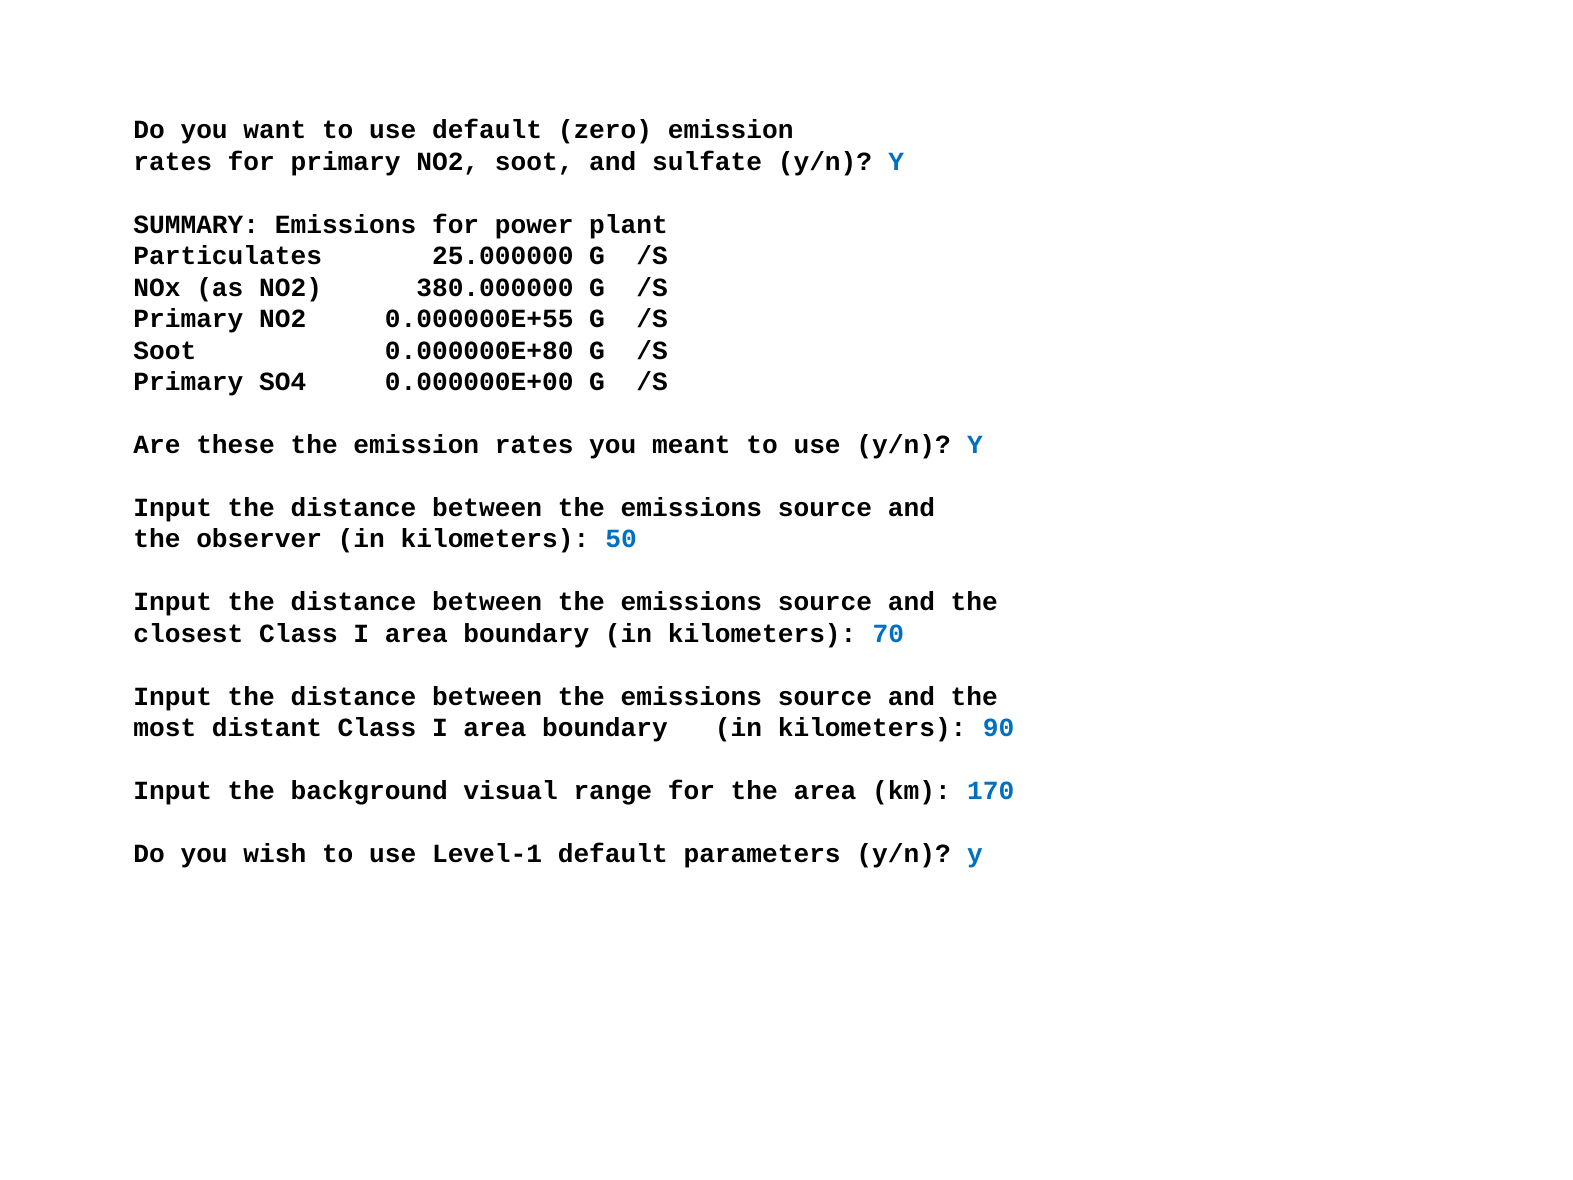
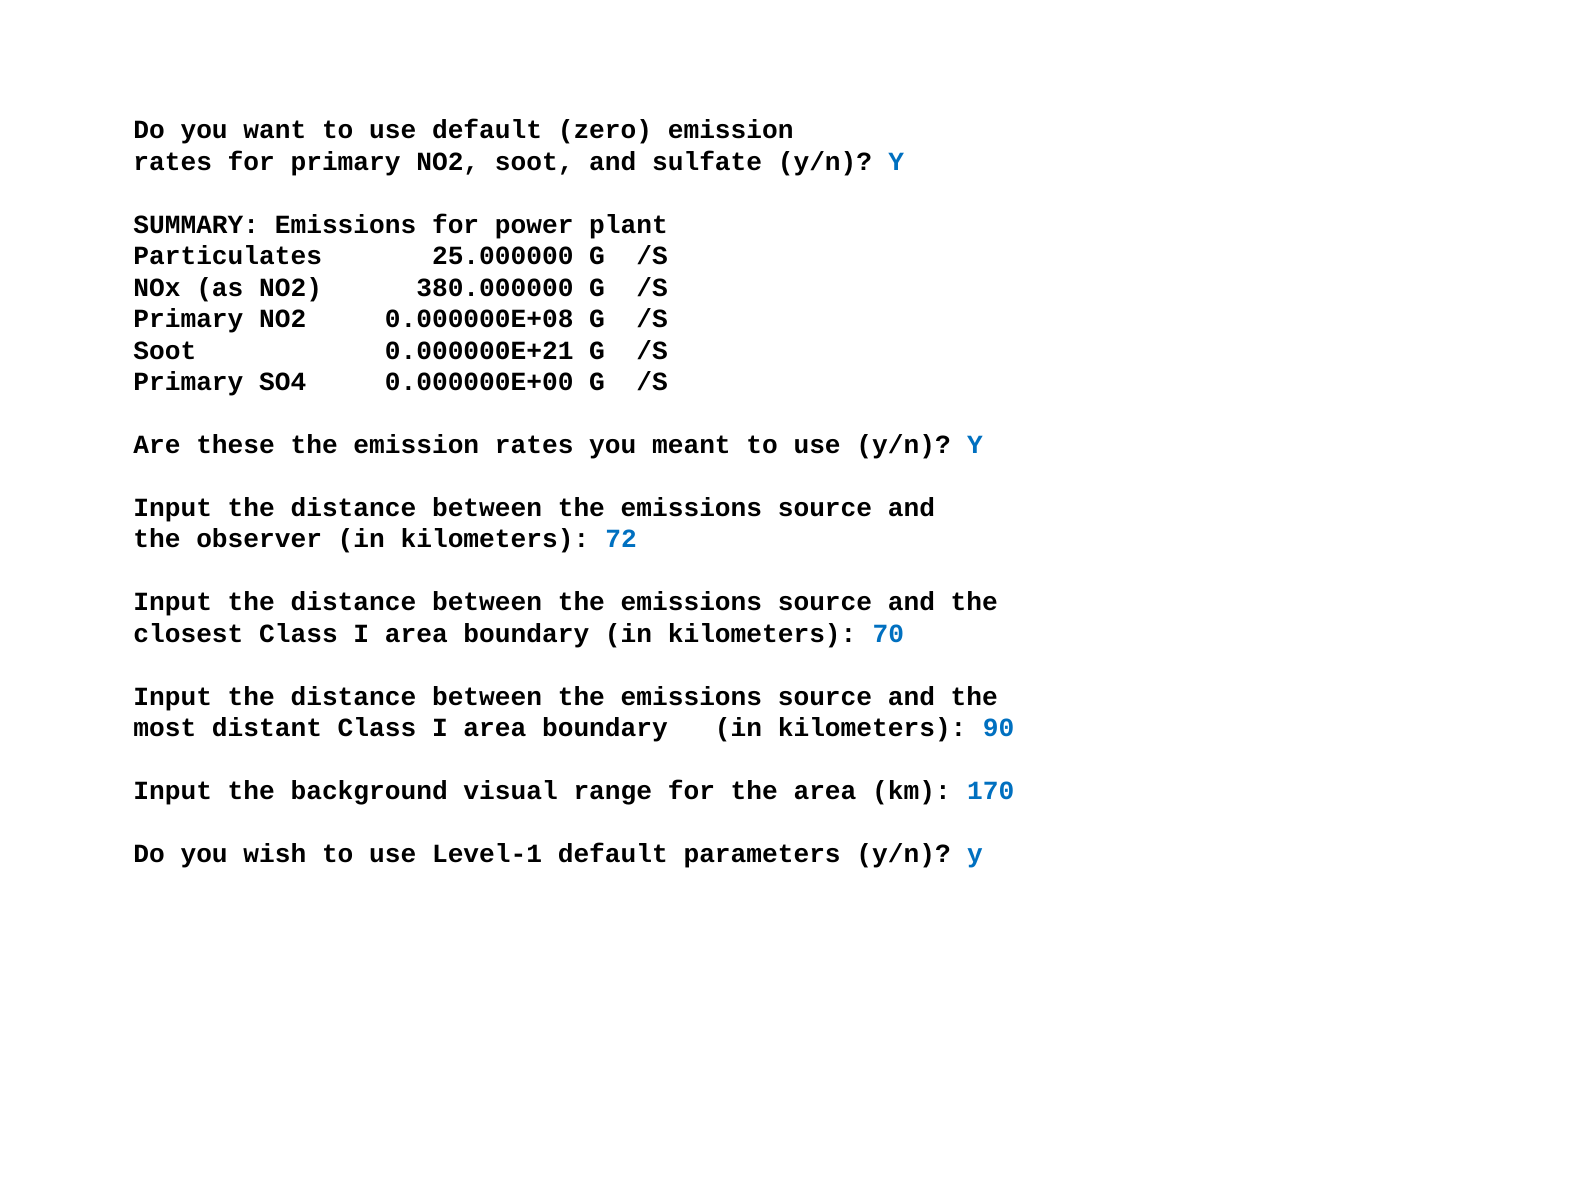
0.000000E+55: 0.000000E+55 -> 0.000000E+08 (479, 319)
0.000000E+80: 0.000000E+80 -> 0.000000E+21 (479, 350)
50: 50 -> 72 (621, 539)
